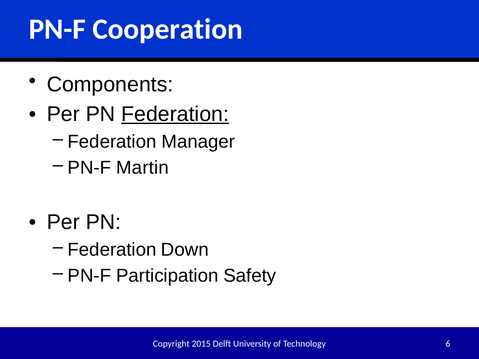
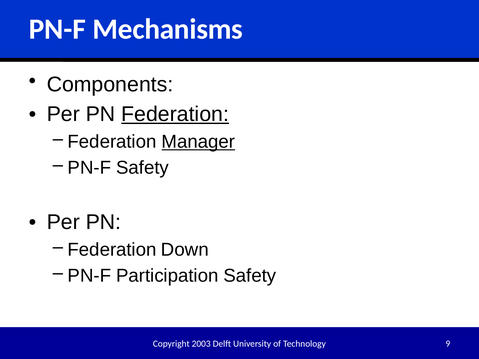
Cooperation: Cooperation -> Mechanisms (168, 29)
Manager underline: none -> present (198, 142)
PN-F Martin: Martin -> Safety (143, 168)
2015: 2015 -> 2003 (201, 344)
6: 6 -> 9 (448, 344)
